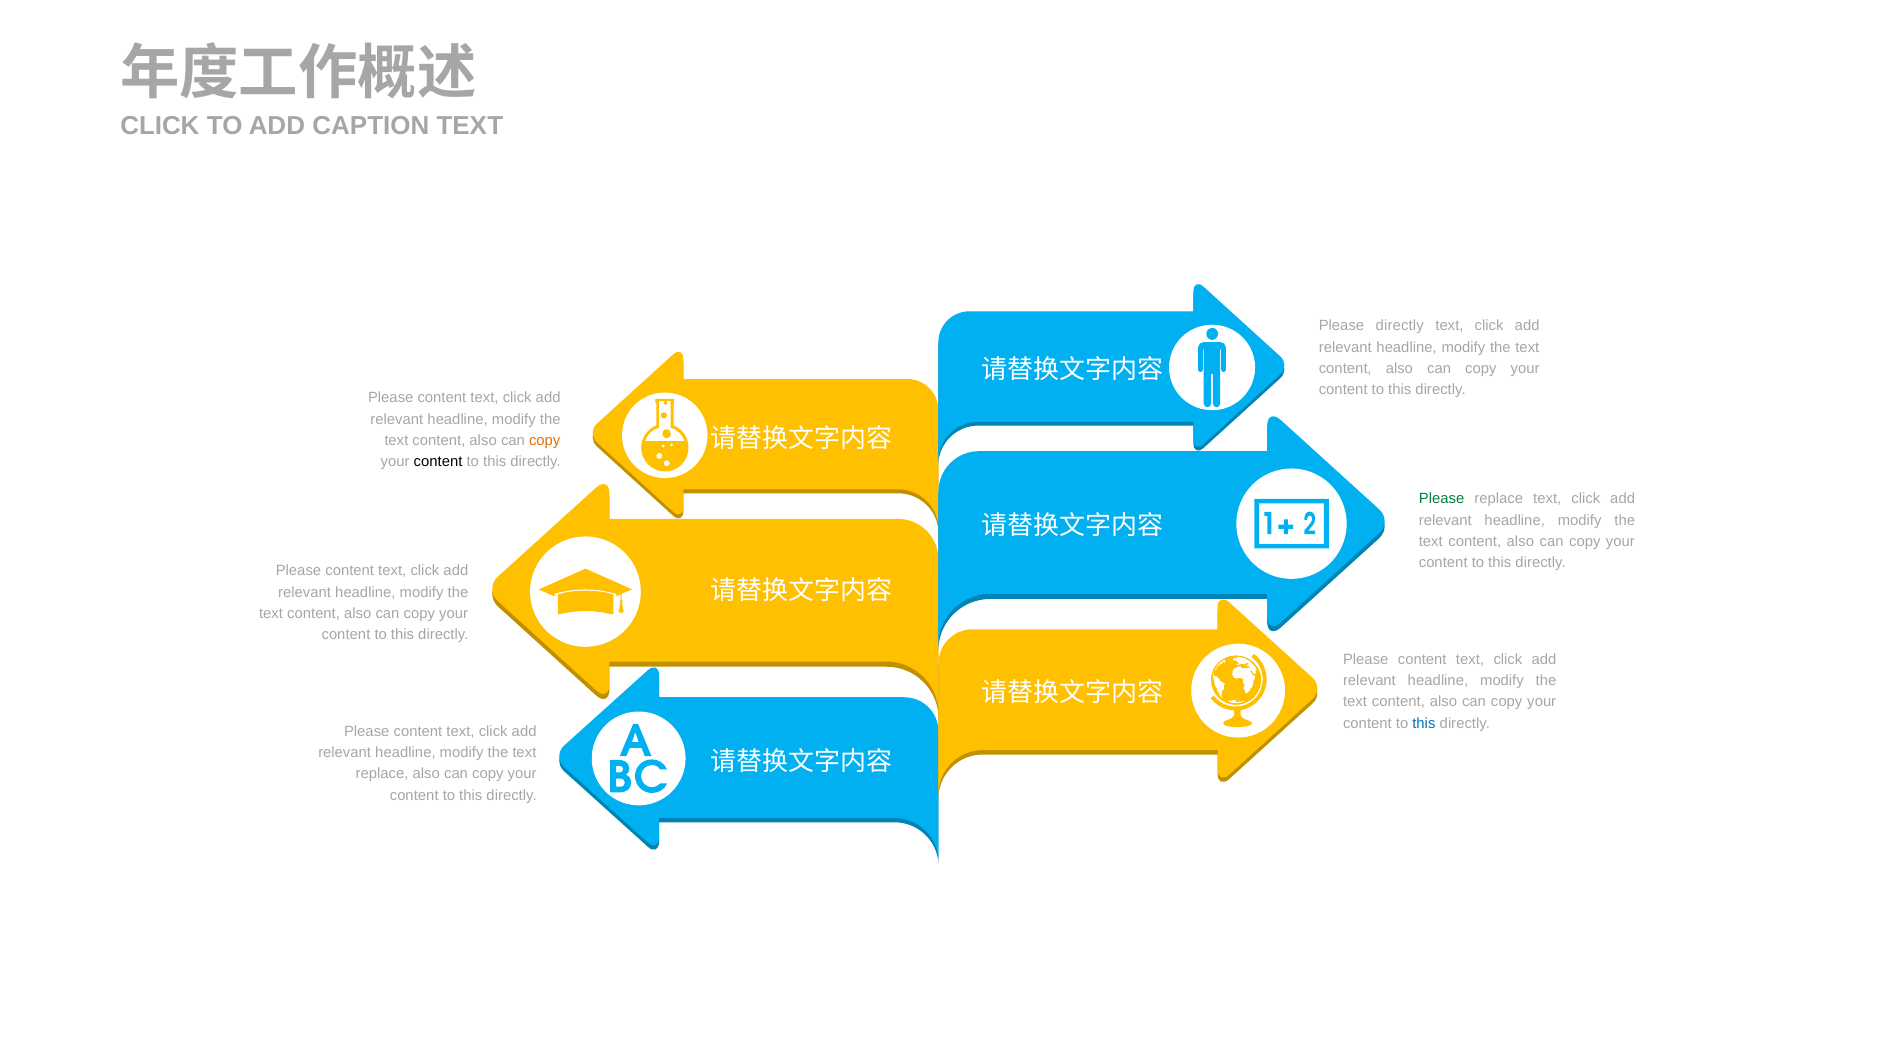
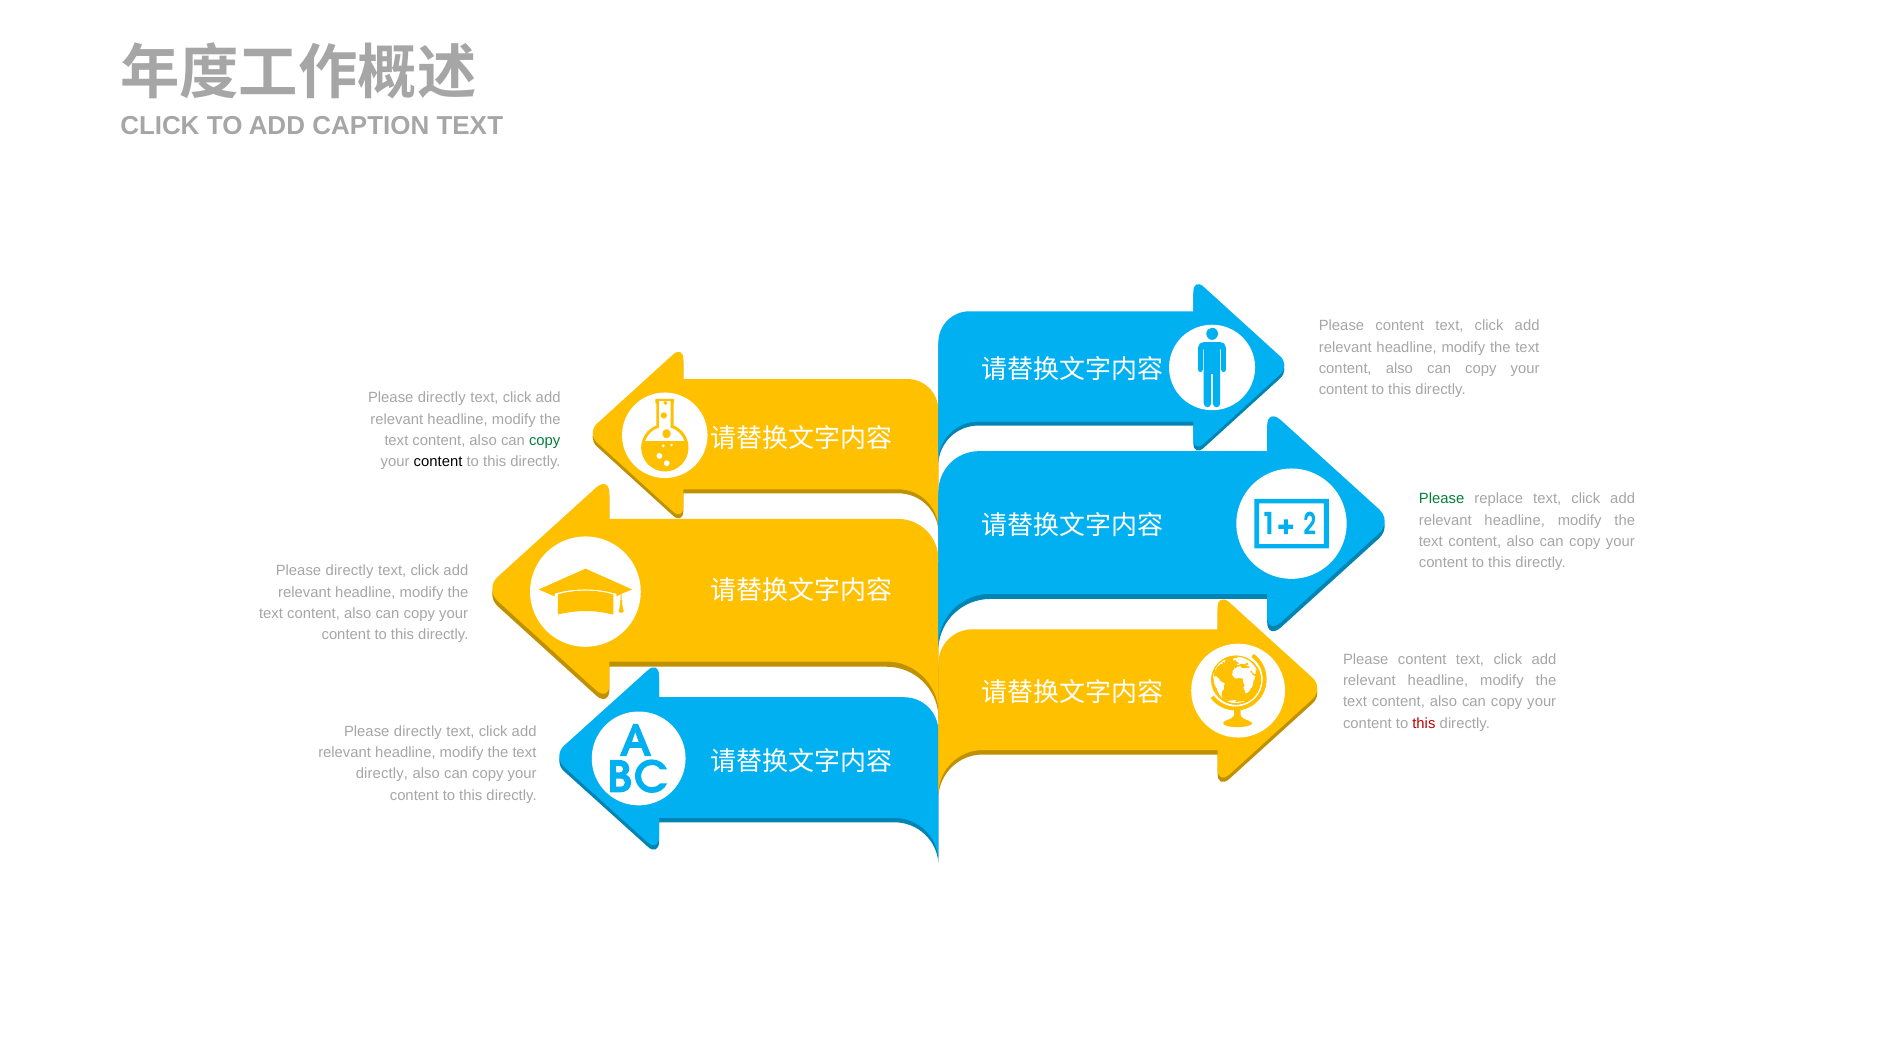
directly: directly -> content (1400, 326)
content: content -> directly (442, 398)
copy colour: orange -> green (545, 440)
content: content -> directly (350, 571)
this colour: blue -> red (1424, 723)
content: content -> directly (418, 731)
replace: replace -> directly (382, 774)
